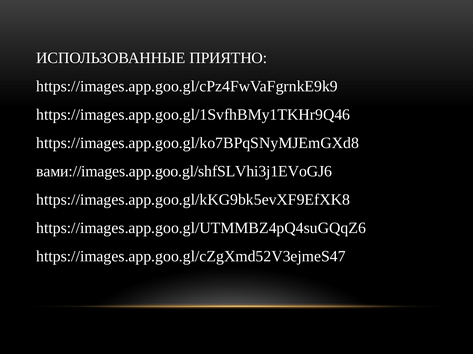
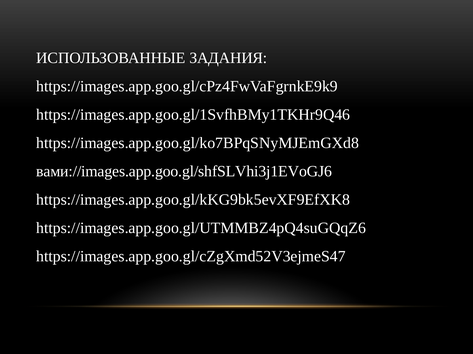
ПРИЯТНО: ПРИЯТНО -> ЗАДАНИЯ (228, 58)
